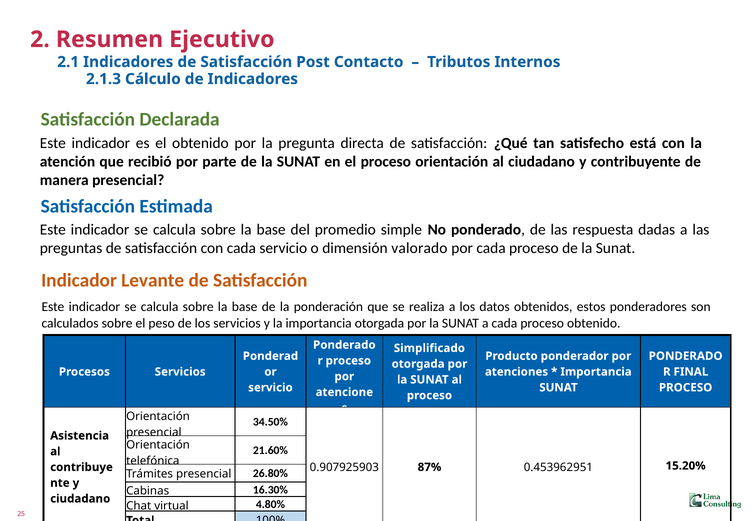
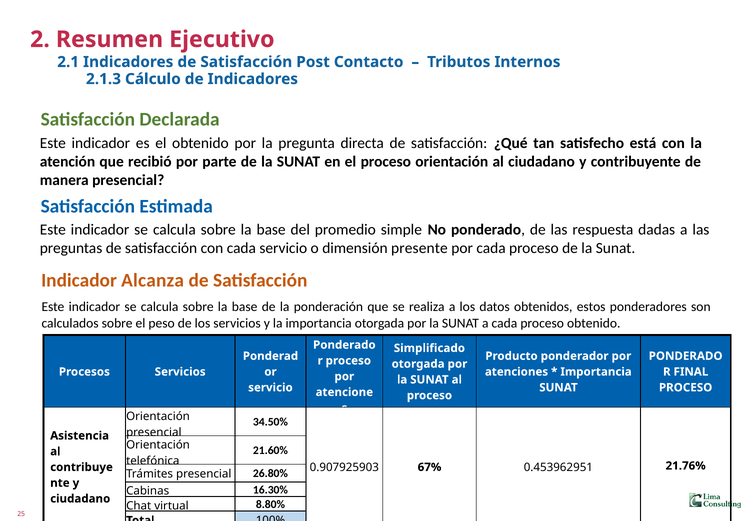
valorado: valorado -> presente (419, 249)
Levante: Levante -> Alcanza (153, 281)
87%: 87% -> 67% (430, 467)
15.20%: 15.20% -> 21.76% (686, 466)
4.80%: 4.80% -> 8.80% (270, 505)
